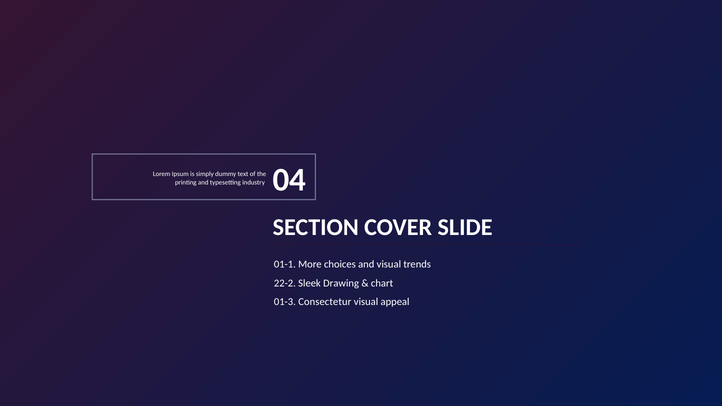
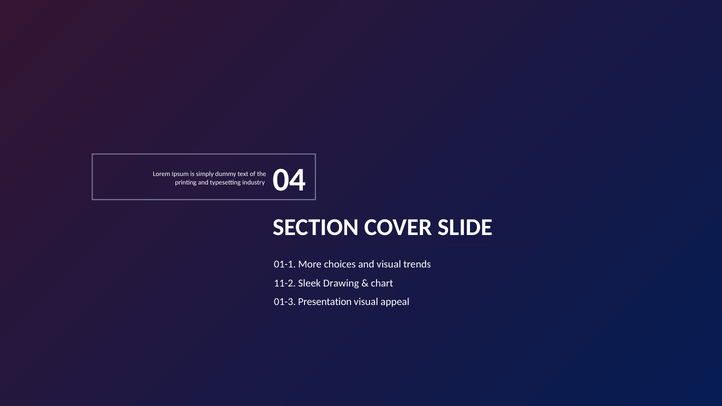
22-2: 22-2 -> 11-2 (285, 283)
Consectetur: Consectetur -> Presentation (325, 302)
